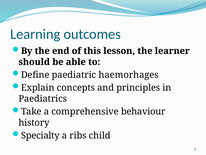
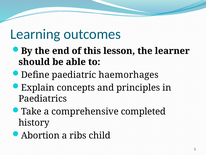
behaviour: behaviour -> completed (143, 111)
Specialty: Specialty -> Abortion (40, 135)
